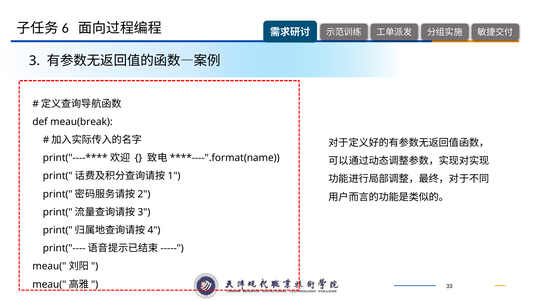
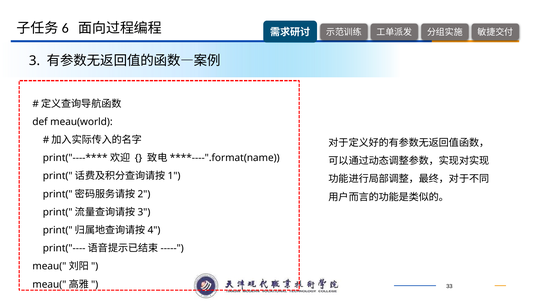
meau(break: meau(break -> meau(world (81, 122)
